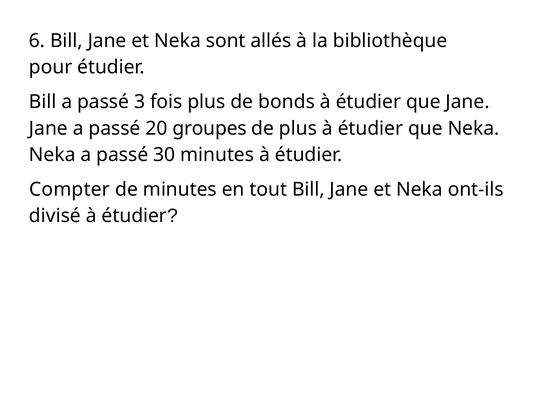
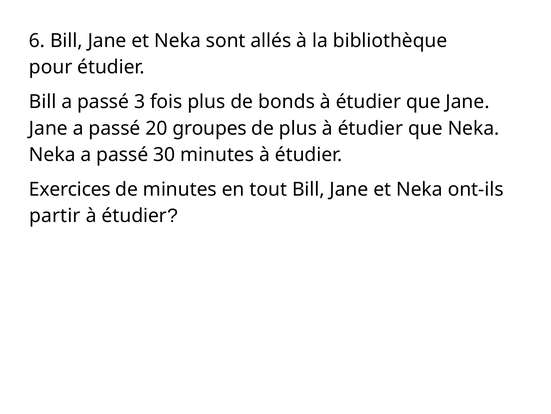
Compter: Compter -> Exercices (70, 189)
divisé: divisé -> partir (55, 216)
